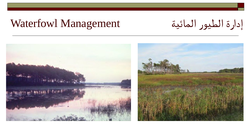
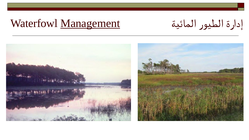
Management underline: none -> present (90, 23)
